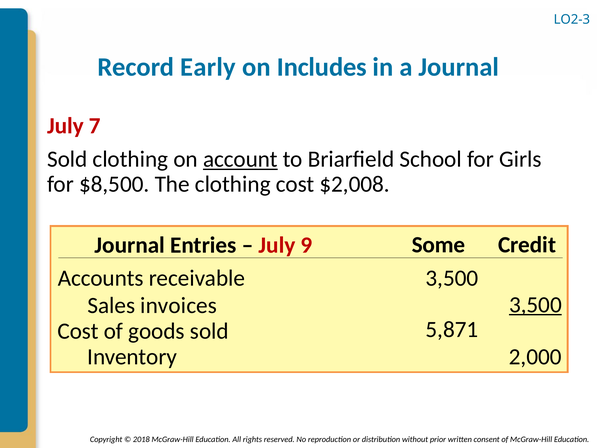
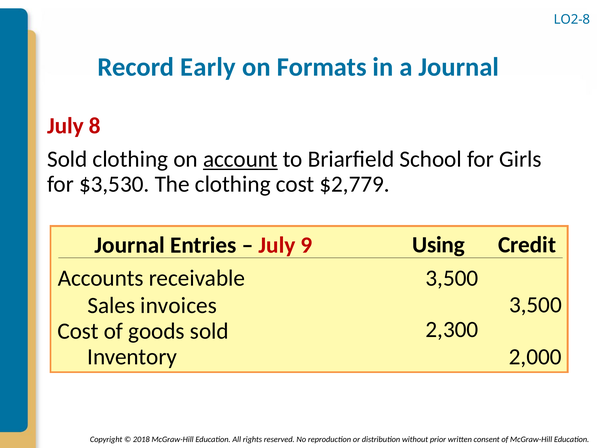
LO2-3: LO2-3 -> LO2-8 (572, 20)
Includes: Includes -> Formats (322, 67)
7: 7 -> 8 (95, 126)
$8,500: $8,500 -> $3,530 (114, 184)
$2,008: $2,008 -> $2,779 (355, 184)
Some: Some -> Using (439, 245)
3,500 underline: present -> none (535, 305)
5,871: 5,871 -> 2,300 (452, 329)
